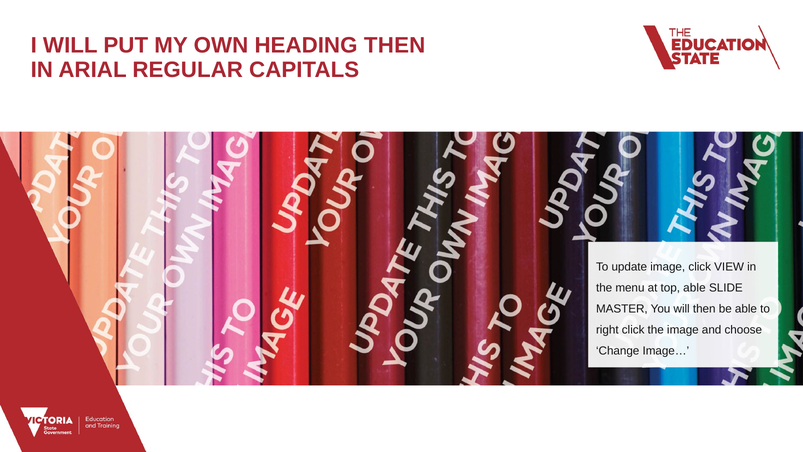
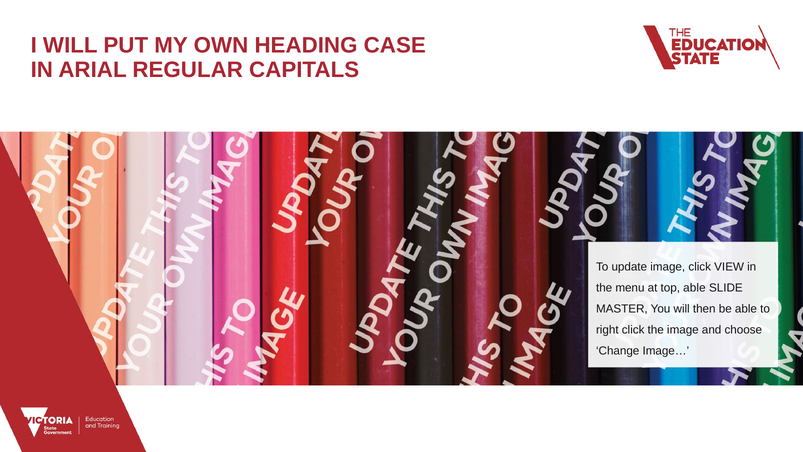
HEADING THEN: THEN -> CASE (395, 46)
